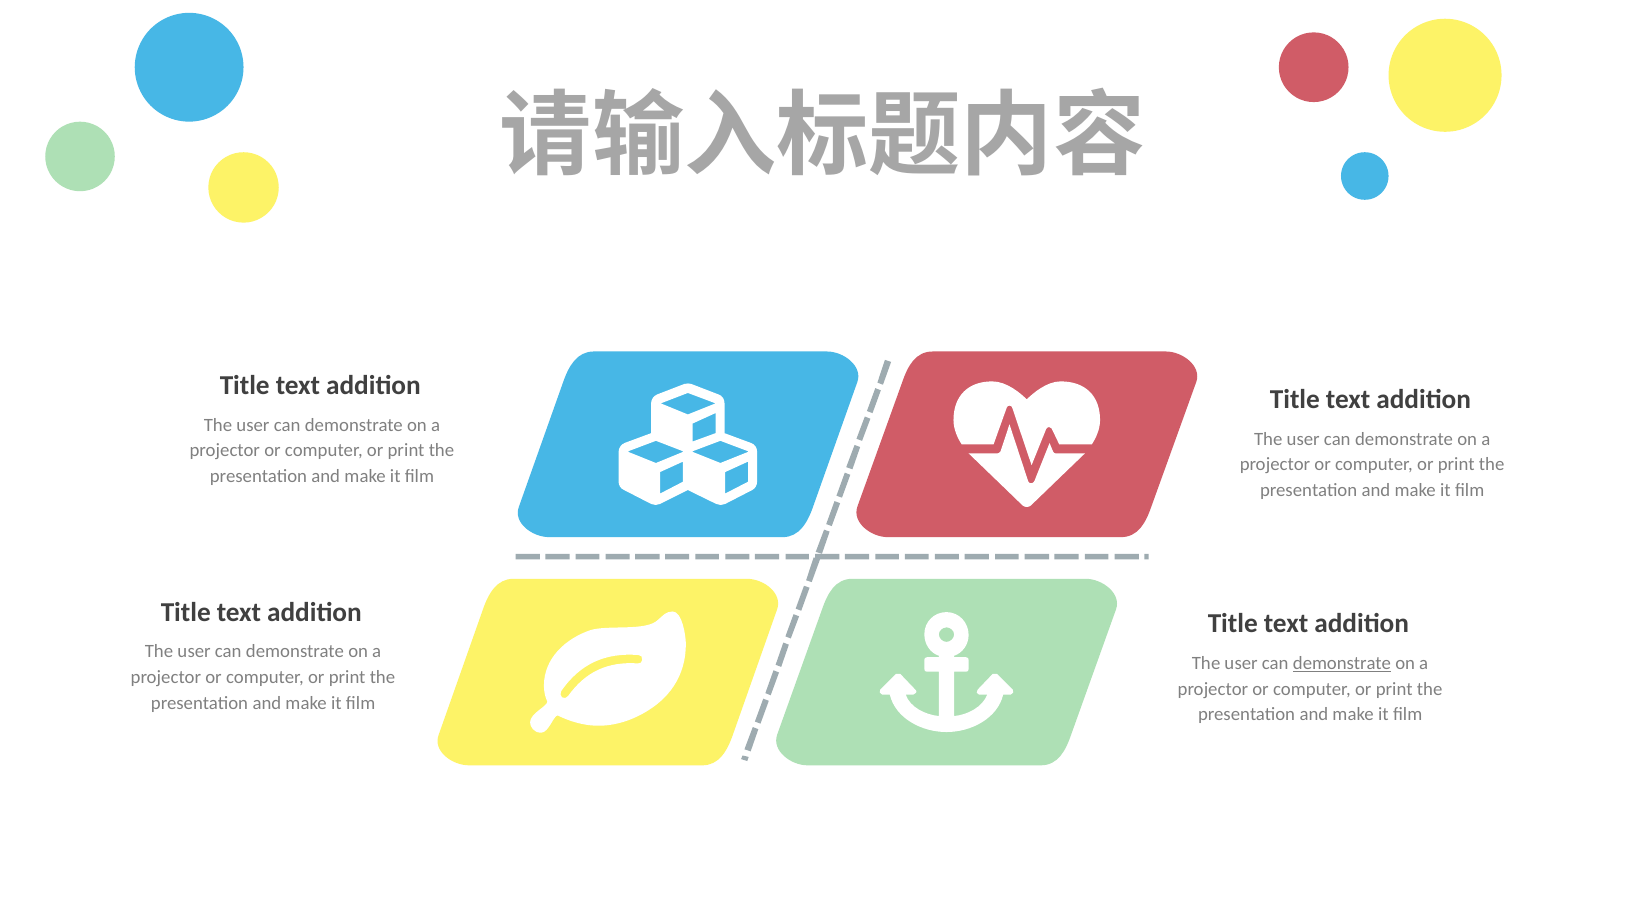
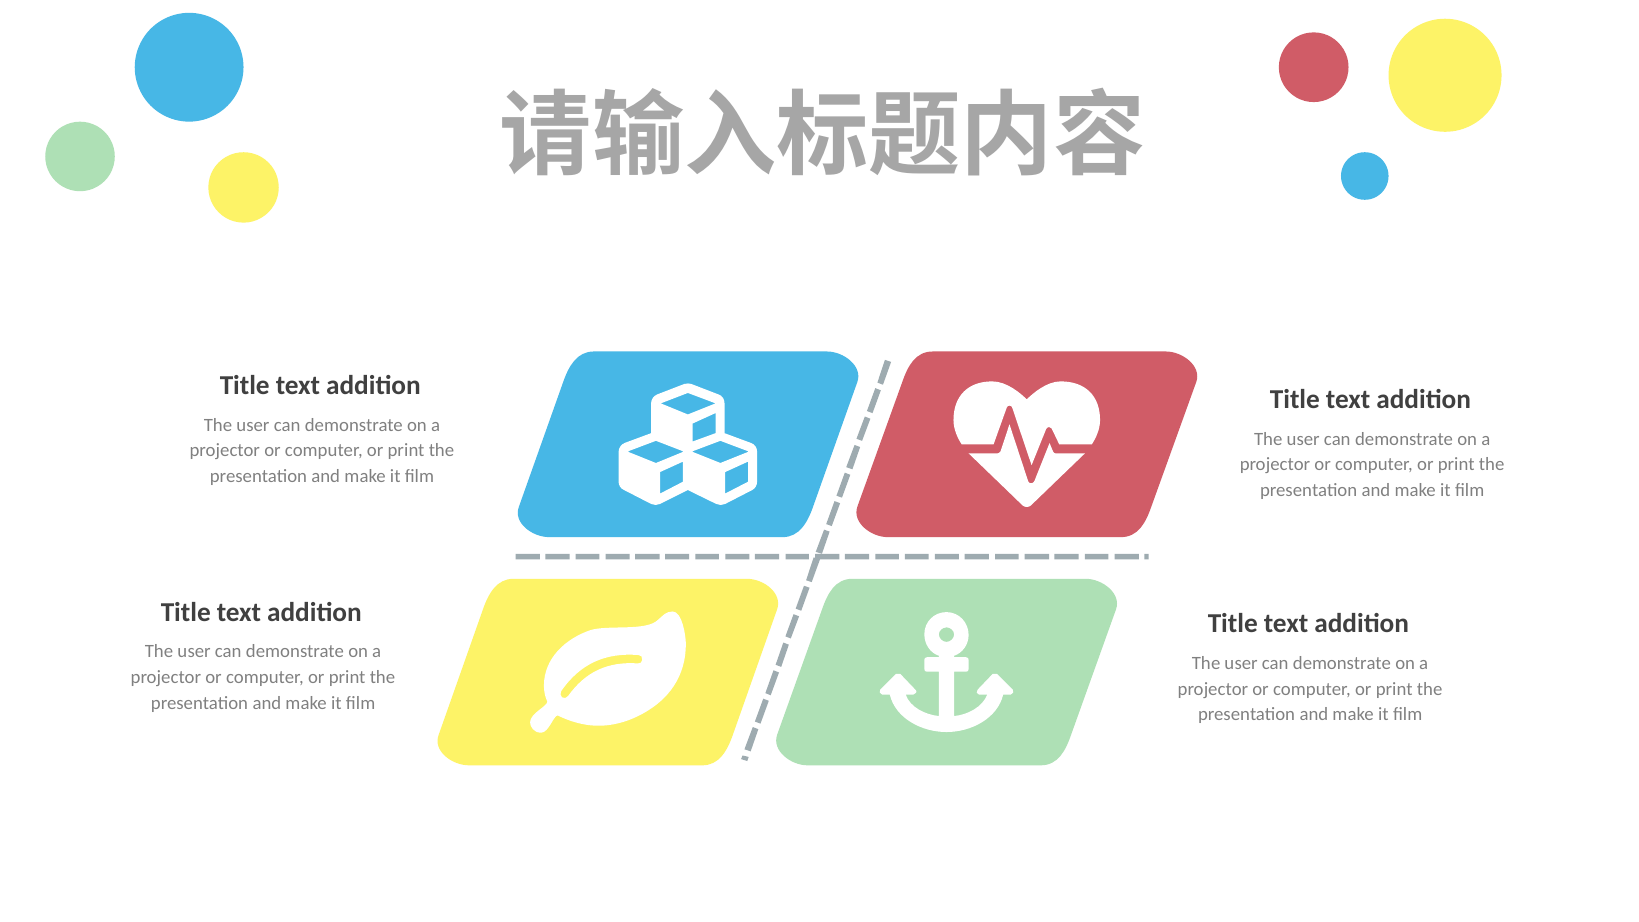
demonstrate underline: present -> none (1342, 663)
